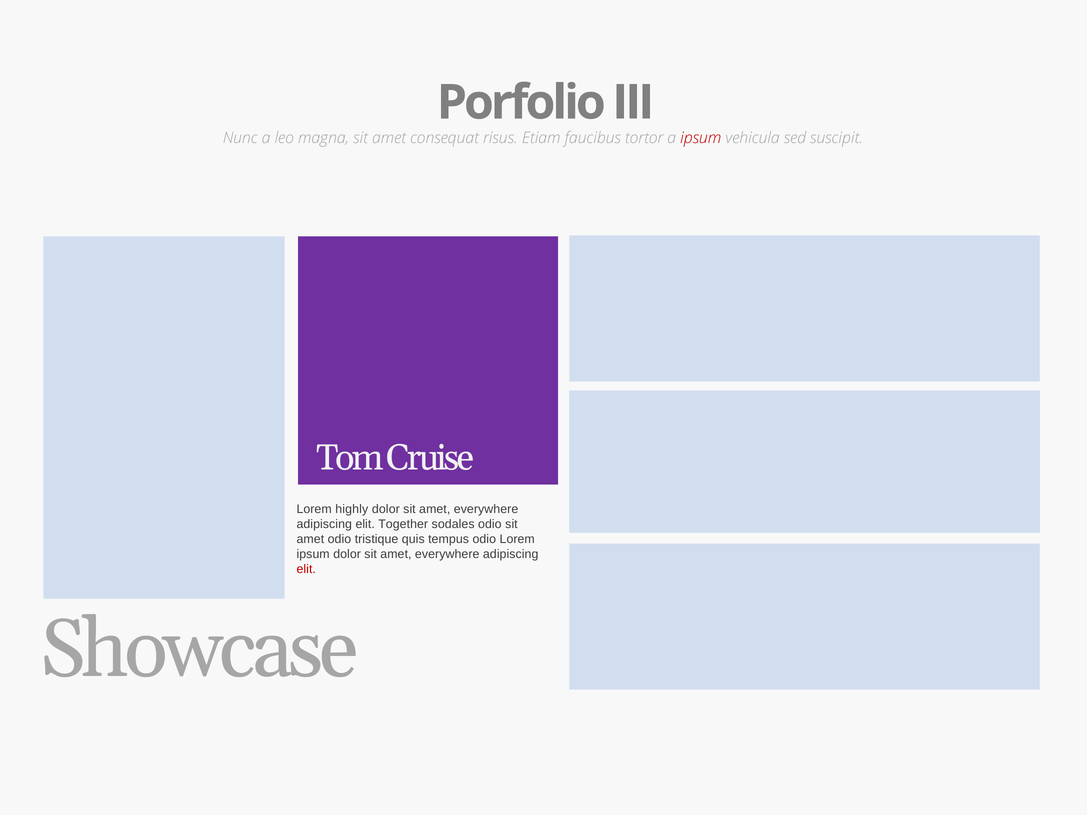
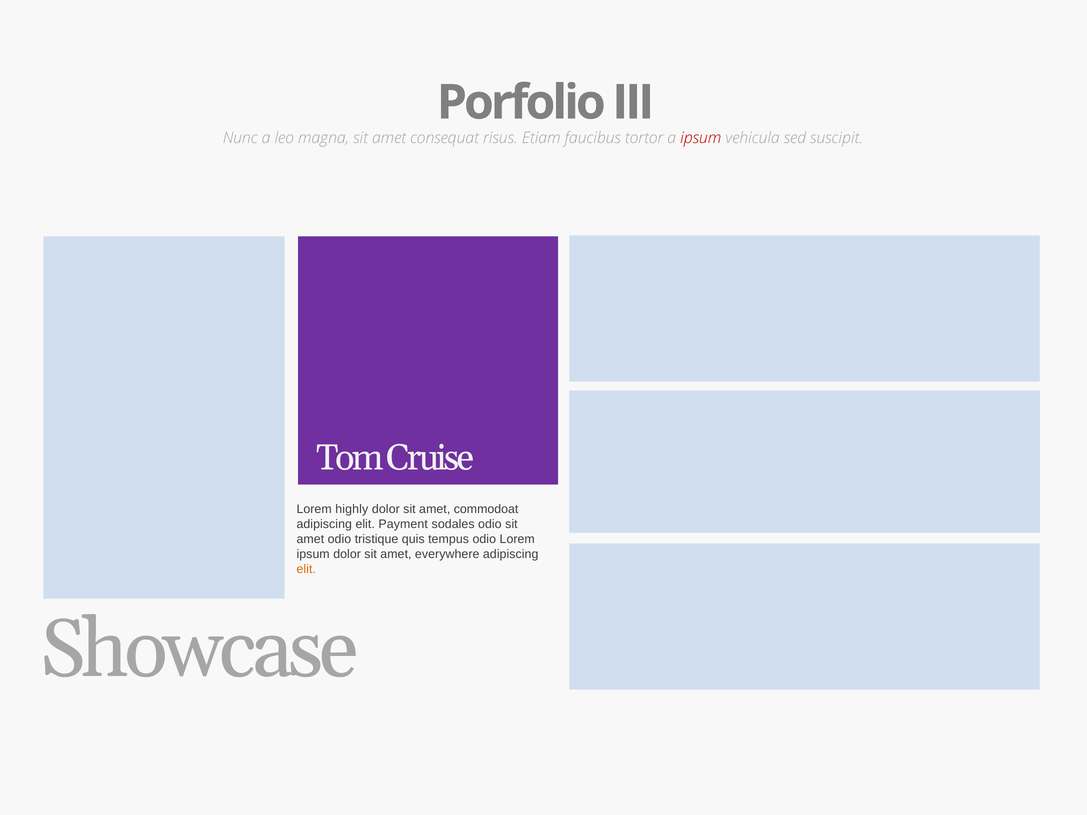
everywhere: everywhere -> commodoat (486, 509)
Together: Together -> Payment (403, 524)
elit colour: red -> orange (306, 569)
